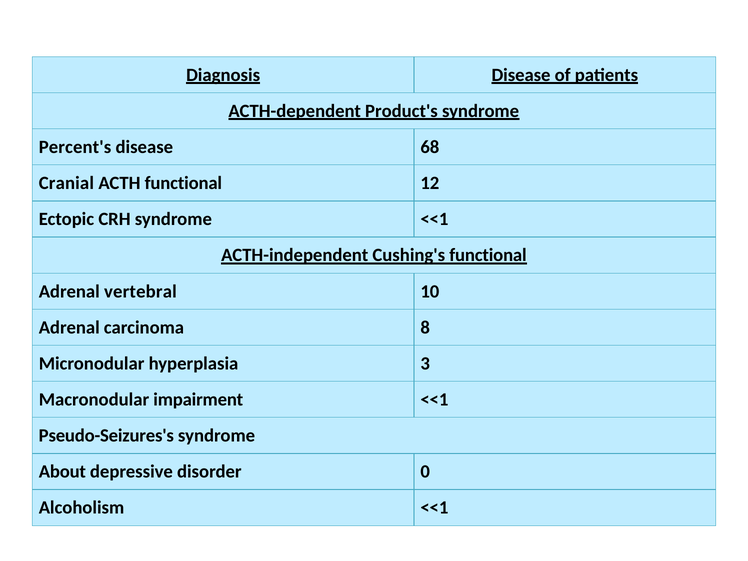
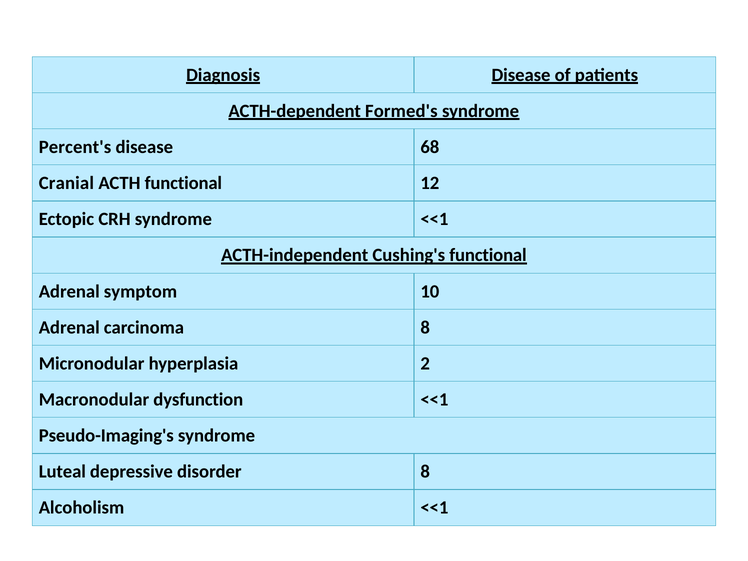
Product's: Product's -> Formed's (401, 111)
vertebral: vertebral -> symptom (140, 291)
3: 3 -> 2 (425, 364)
impairment: impairment -> dysfunction (198, 400)
Pseudo-Seizures's: Pseudo-Seizures's -> Pseudo-Imaging's (106, 436)
About: About -> Luteal (62, 472)
disorder 0: 0 -> 8 (425, 472)
